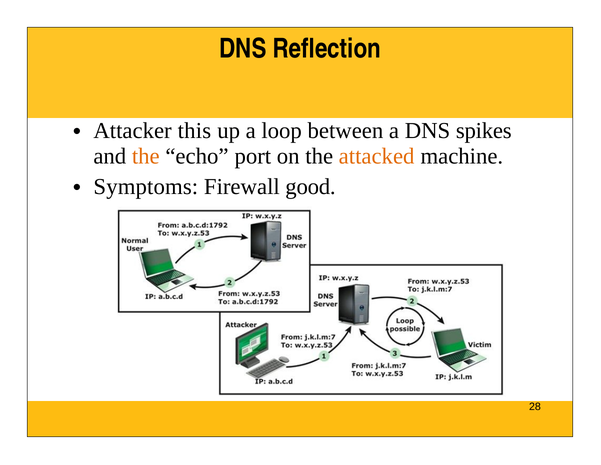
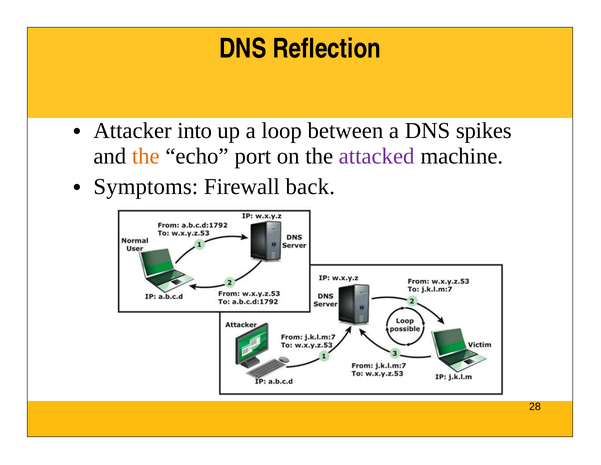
this: this -> into (195, 131)
attacked colour: orange -> purple (377, 156)
good: good -> back (310, 187)
